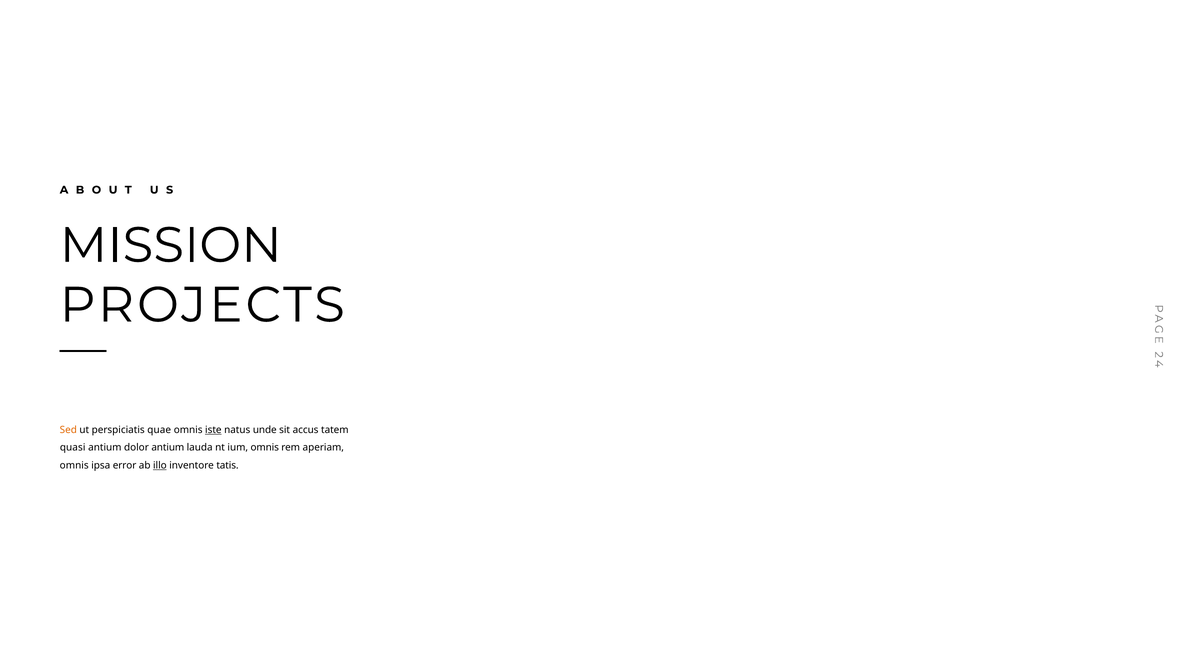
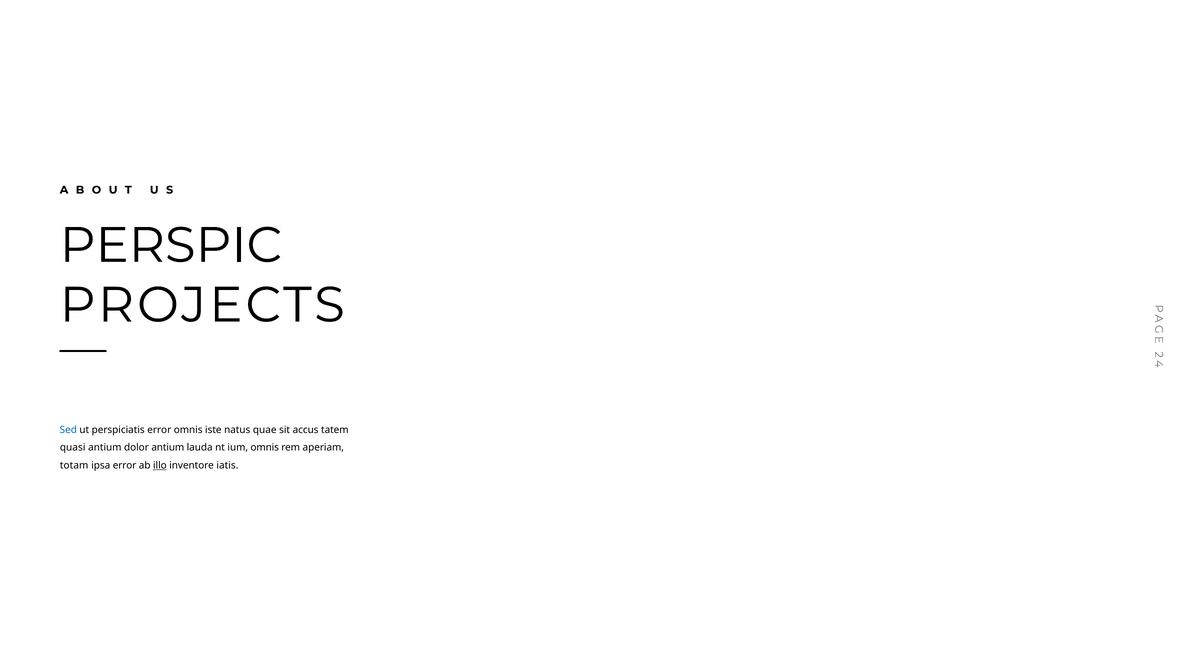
MISSION: MISSION -> PERSPIC (171, 245)
Sed colour: orange -> blue (68, 430)
perspiciatis quae: quae -> error (159, 430)
iste underline: present -> none (213, 430)
unde: unde -> quae (265, 430)
omnis: omnis -> totam (74, 466)
tatis: tatis -> iatis (227, 466)
